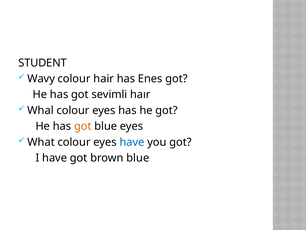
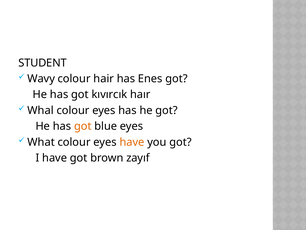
sevimli: sevimli -> kıvırcık (109, 94)
have colour: blue -> orange (132, 142)
brown blue: blue -> zayıf (138, 158)
